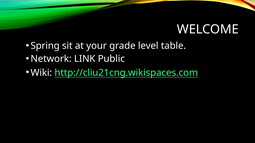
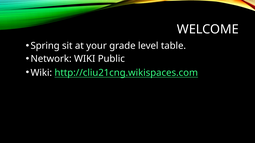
Network LINK: LINK -> WIKI (85, 59)
